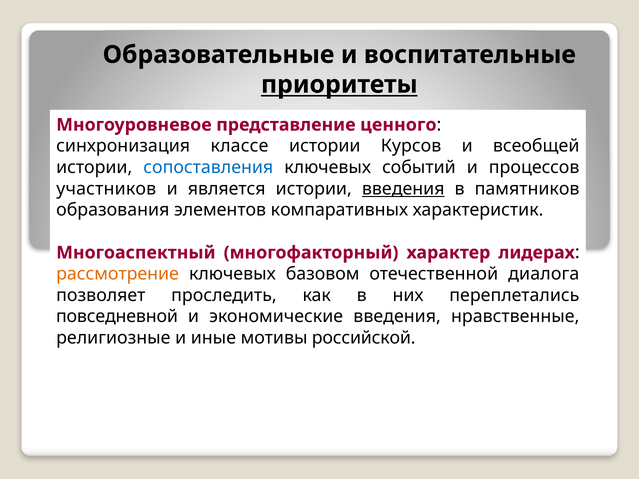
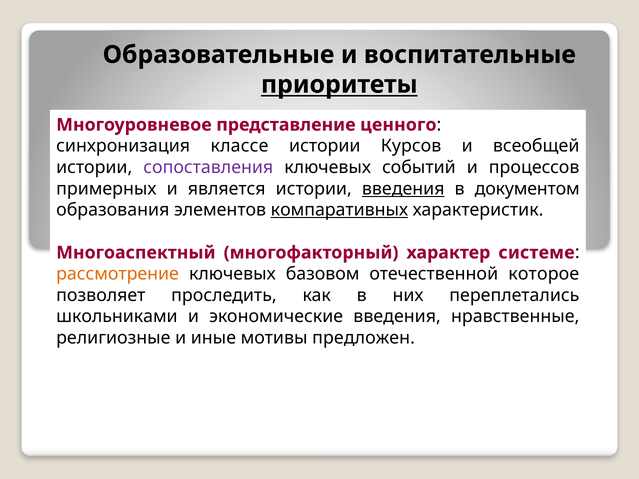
сопоставления colour: blue -> purple (208, 167)
участников: участников -> примерных (106, 189)
памятников: памятников -> документом (527, 189)
компаративных underline: none -> present (339, 210)
лидерах: лидерах -> системе (536, 253)
диалога: диалога -> которое (544, 274)
повседневной: повседневной -> школьниками (117, 317)
российской: российской -> предложен (364, 338)
